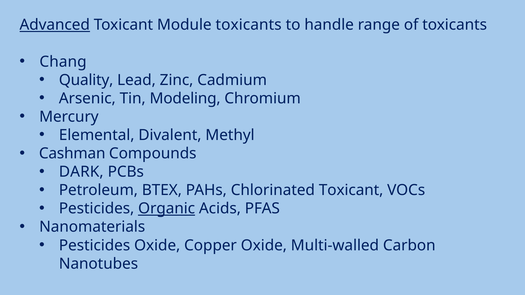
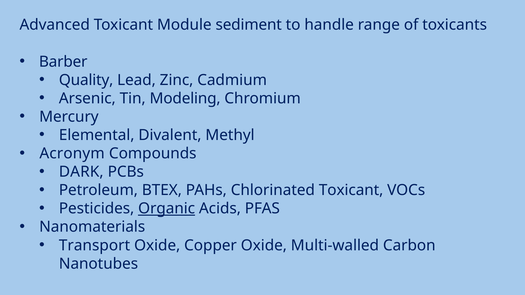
Advanced underline: present -> none (55, 25)
Module toxicants: toxicants -> sediment (249, 25)
Chang: Chang -> Barber (63, 62)
Cashman: Cashman -> Acronym (72, 154)
Pesticides: Pesticides -> Transport (95, 246)
